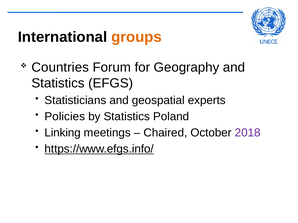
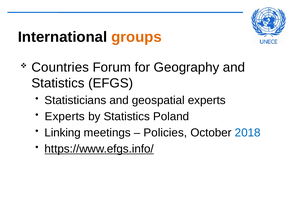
Policies: Policies -> Experts (65, 117)
Chaired: Chaired -> Policies (165, 133)
2018 colour: purple -> blue (248, 133)
